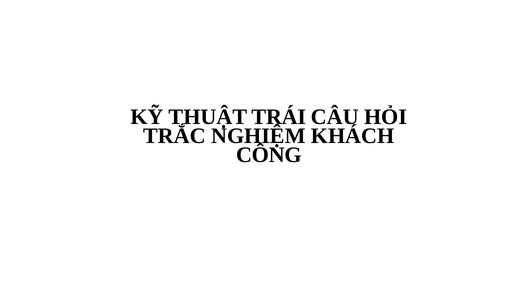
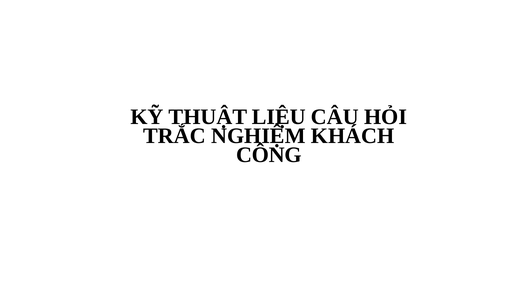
TRÁI: TRÁI -> LIỆU (279, 117)
